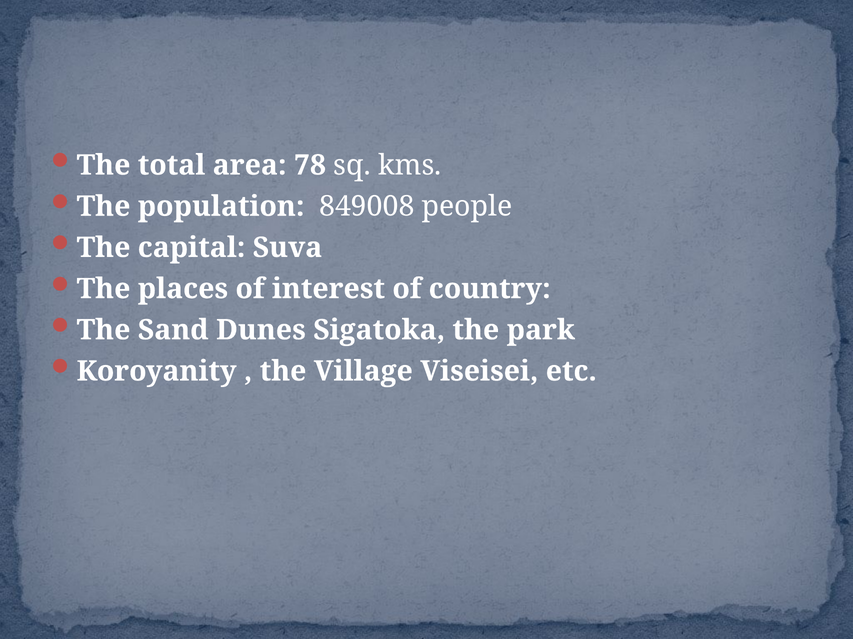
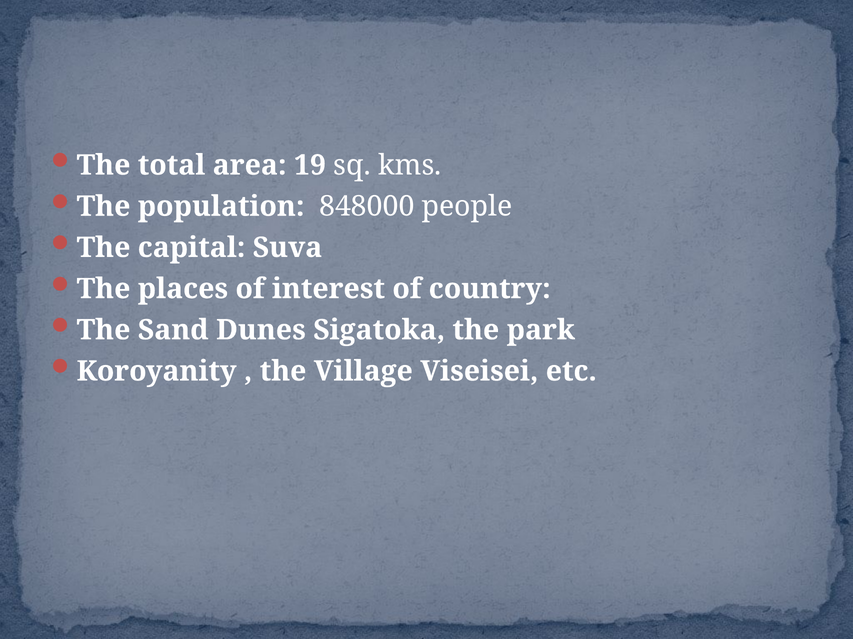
78: 78 -> 19 (310, 165)
849008: 849008 -> 848000 (367, 207)
